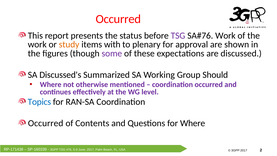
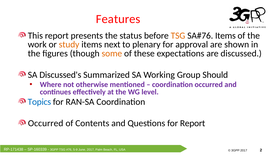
Occurred: Occurred -> Features (118, 19)
TSG colour: purple -> orange (178, 36)
Work: Work -> Items (225, 36)
with: with -> next (112, 44)
some colour: purple -> orange (112, 53)
for Where: Where -> Report (193, 123)
